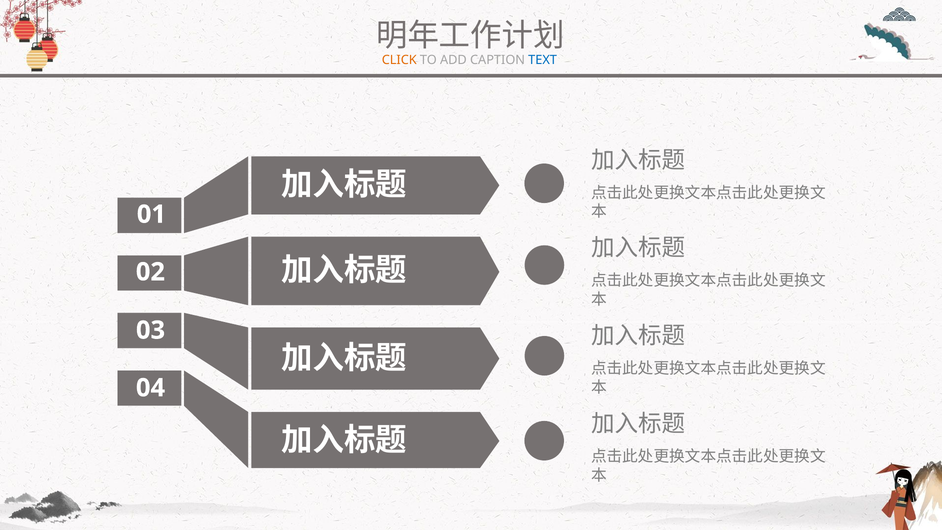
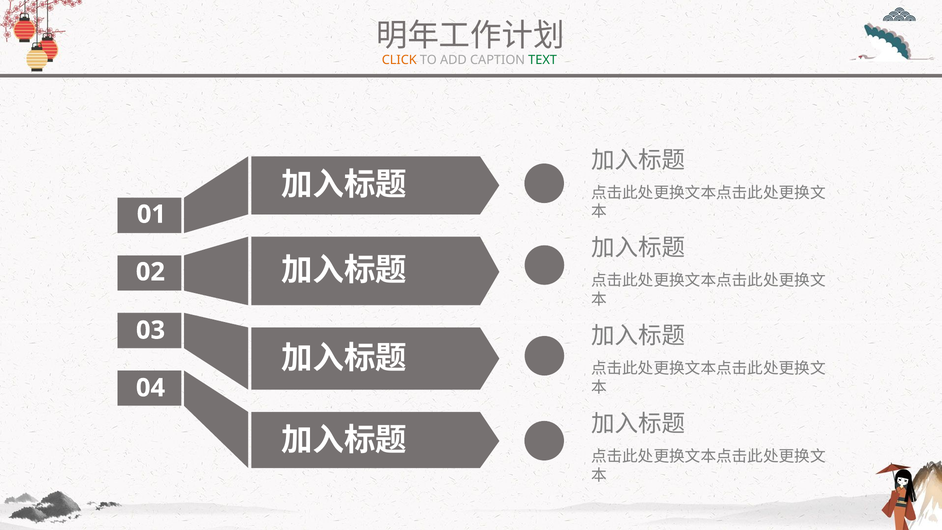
TEXT colour: blue -> green (543, 60)
